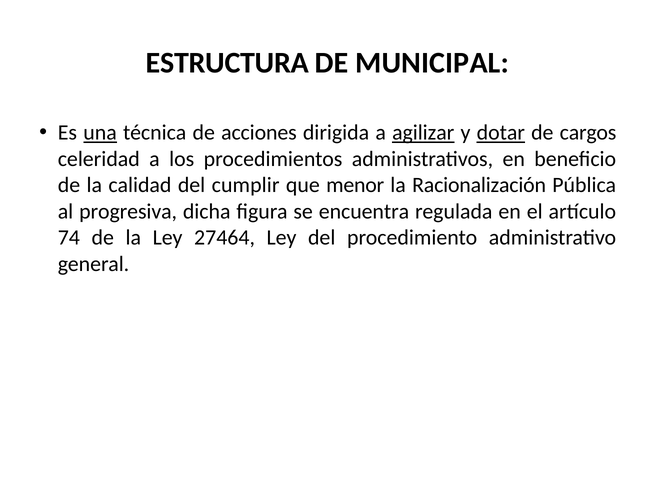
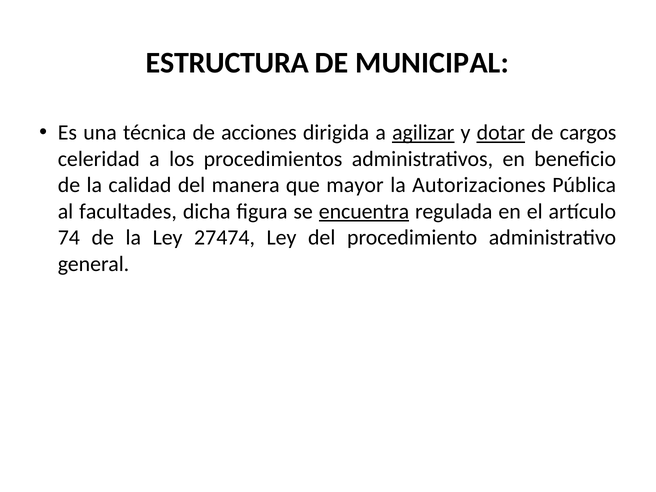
una underline: present -> none (100, 133)
cumplir: cumplir -> manera (246, 185)
menor: menor -> mayor (355, 185)
Racionalización: Racionalización -> Autorizaciones (479, 185)
progresiva: progresiva -> facultades (128, 211)
encuentra underline: none -> present (364, 211)
27464: 27464 -> 27474 (225, 238)
